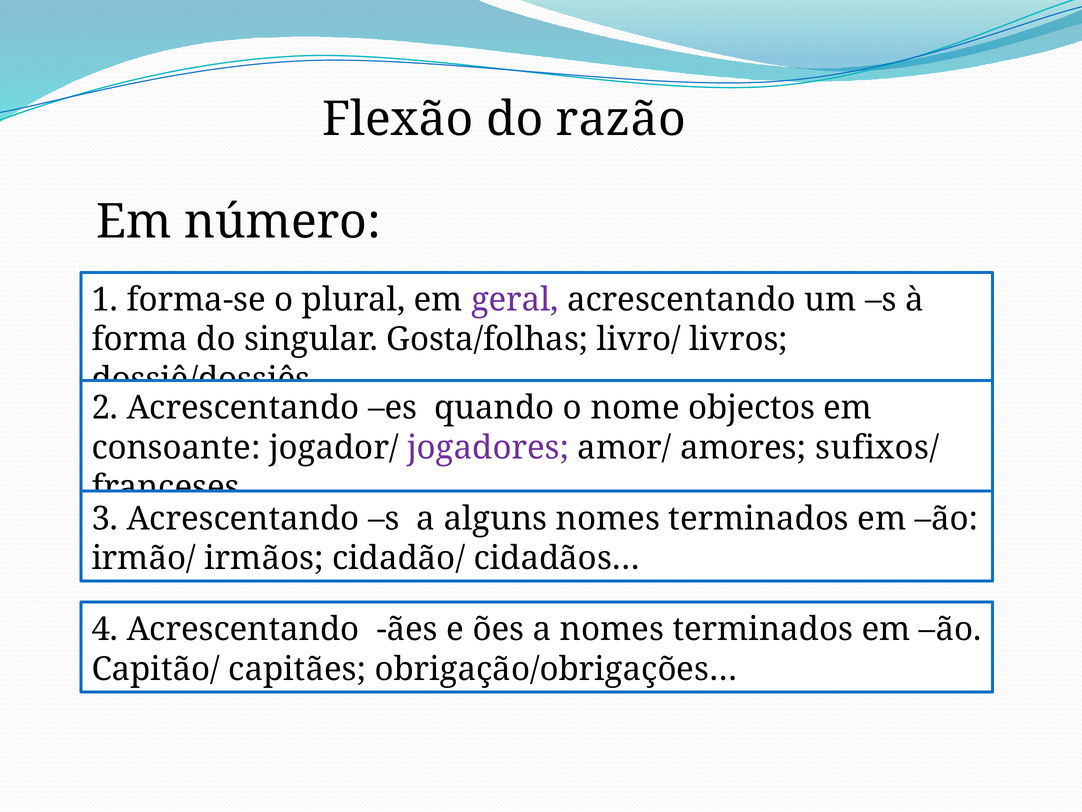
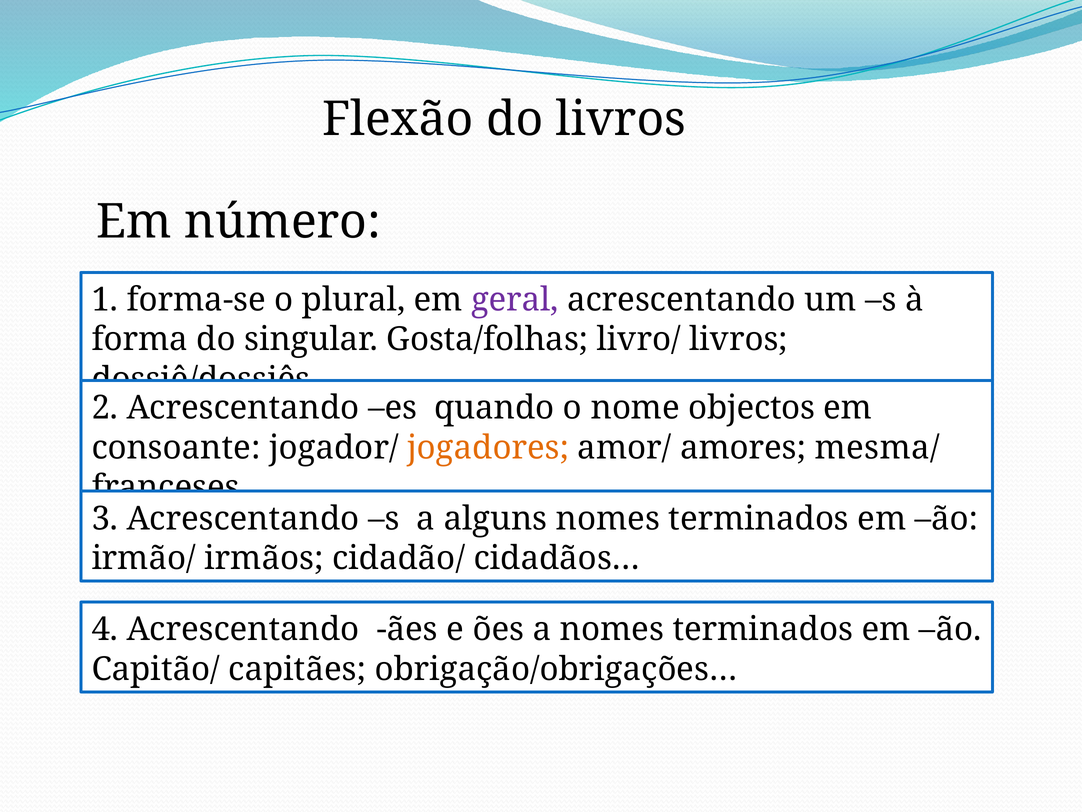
do razão: razão -> livros (621, 120)
jogadores colour: purple -> orange (488, 447)
sufixos/: sufixos/ -> mesma/ (877, 447)
